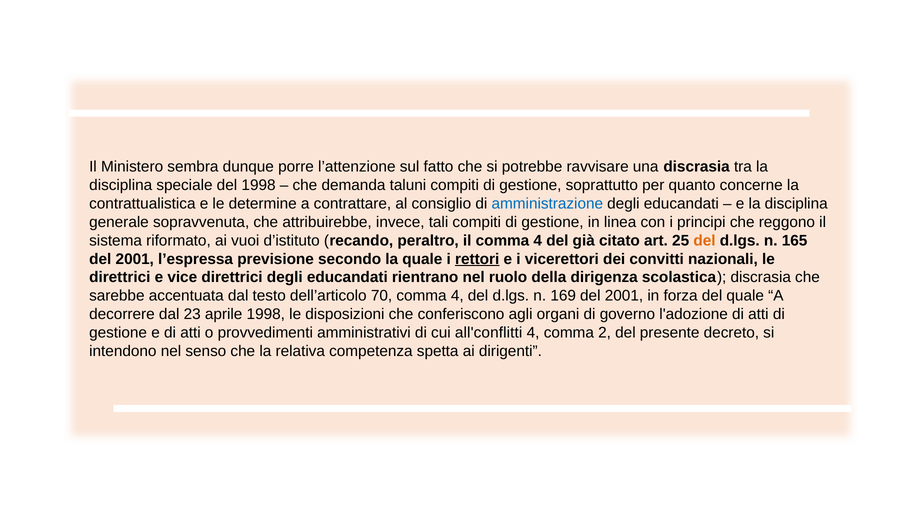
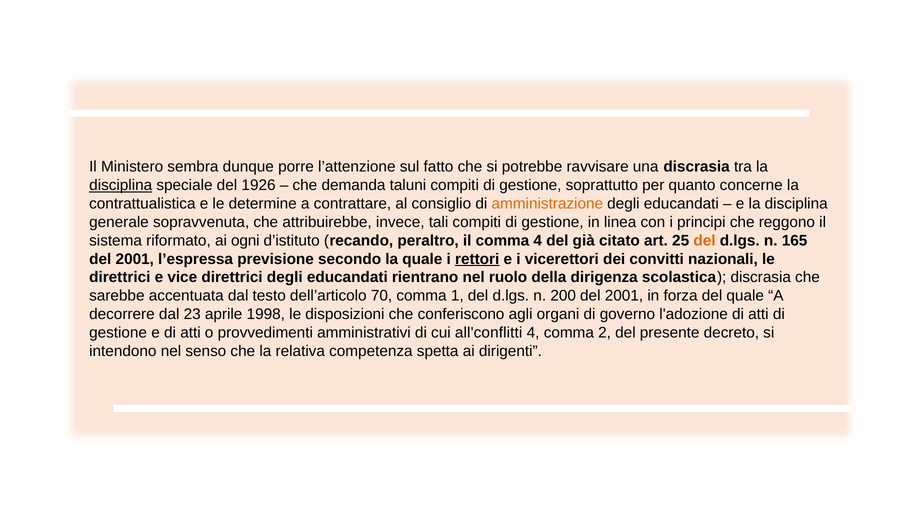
disciplina underline: none -> present (121, 186)
del 1998: 1998 -> 1926 (259, 186)
amministrazione colour: blue -> orange (547, 204)
vuoi: vuoi -> ogni (245, 241)
70 comma 4: 4 -> 1 (457, 296)
169: 169 -> 200 (563, 296)
